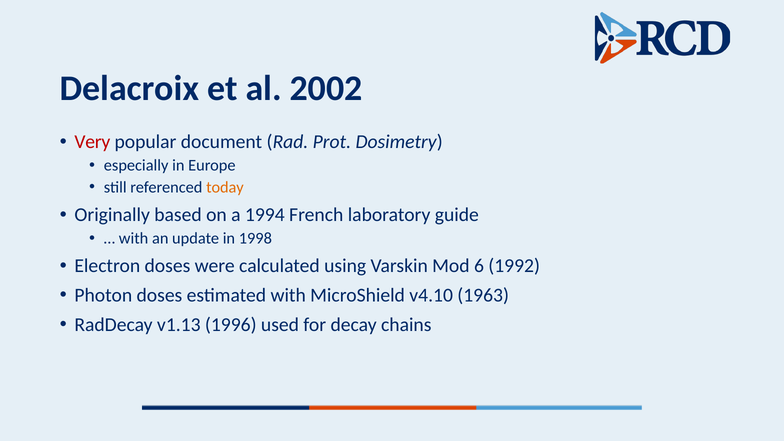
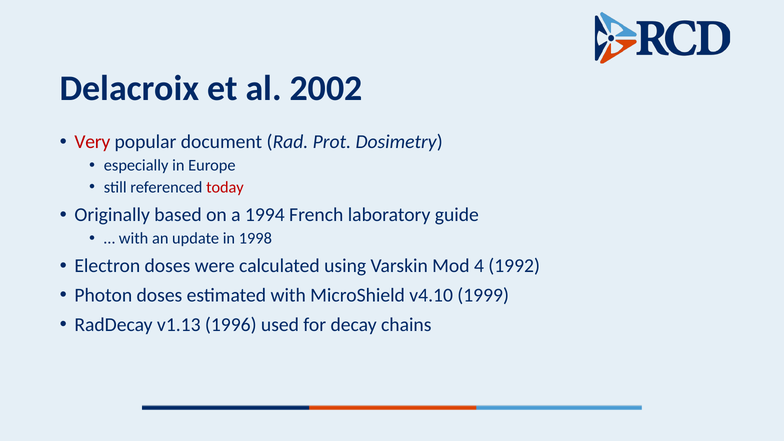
today colour: orange -> red (225, 187)
6: 6 -> 4 (479, 266)
1963: 1963 -> 1999 (483, 295)
